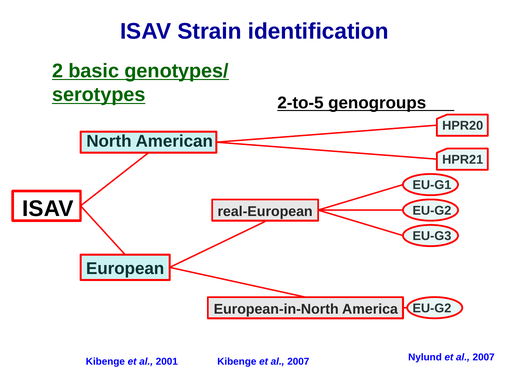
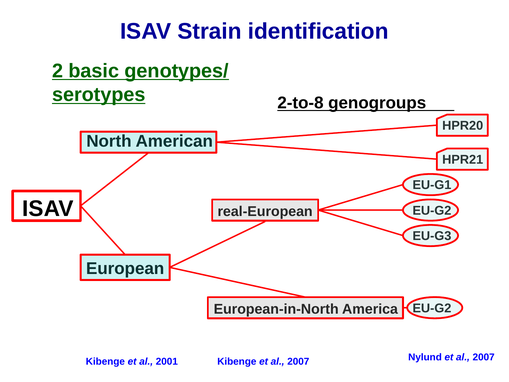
2-to-5: 2-to-5 -> 2-to-8 (300, 103)
